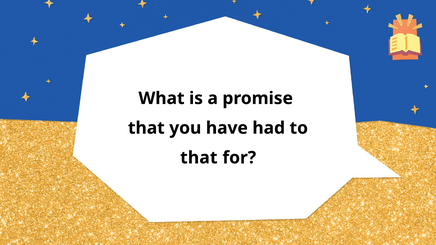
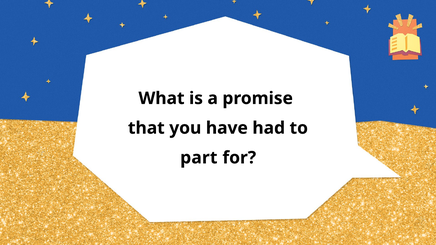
that: that -> part (199, 158)
